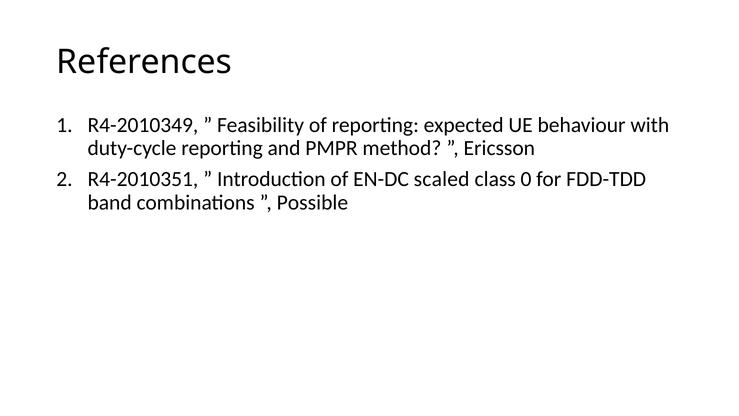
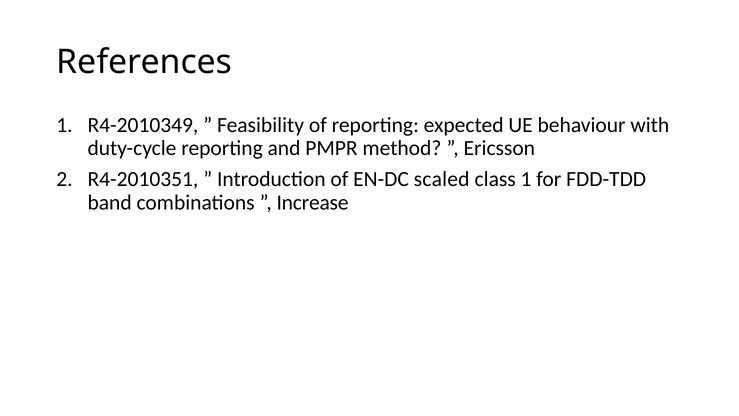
class 0: 0 -> 1 (526, 179)
Possible: Possible -> Increase (313, 202)
